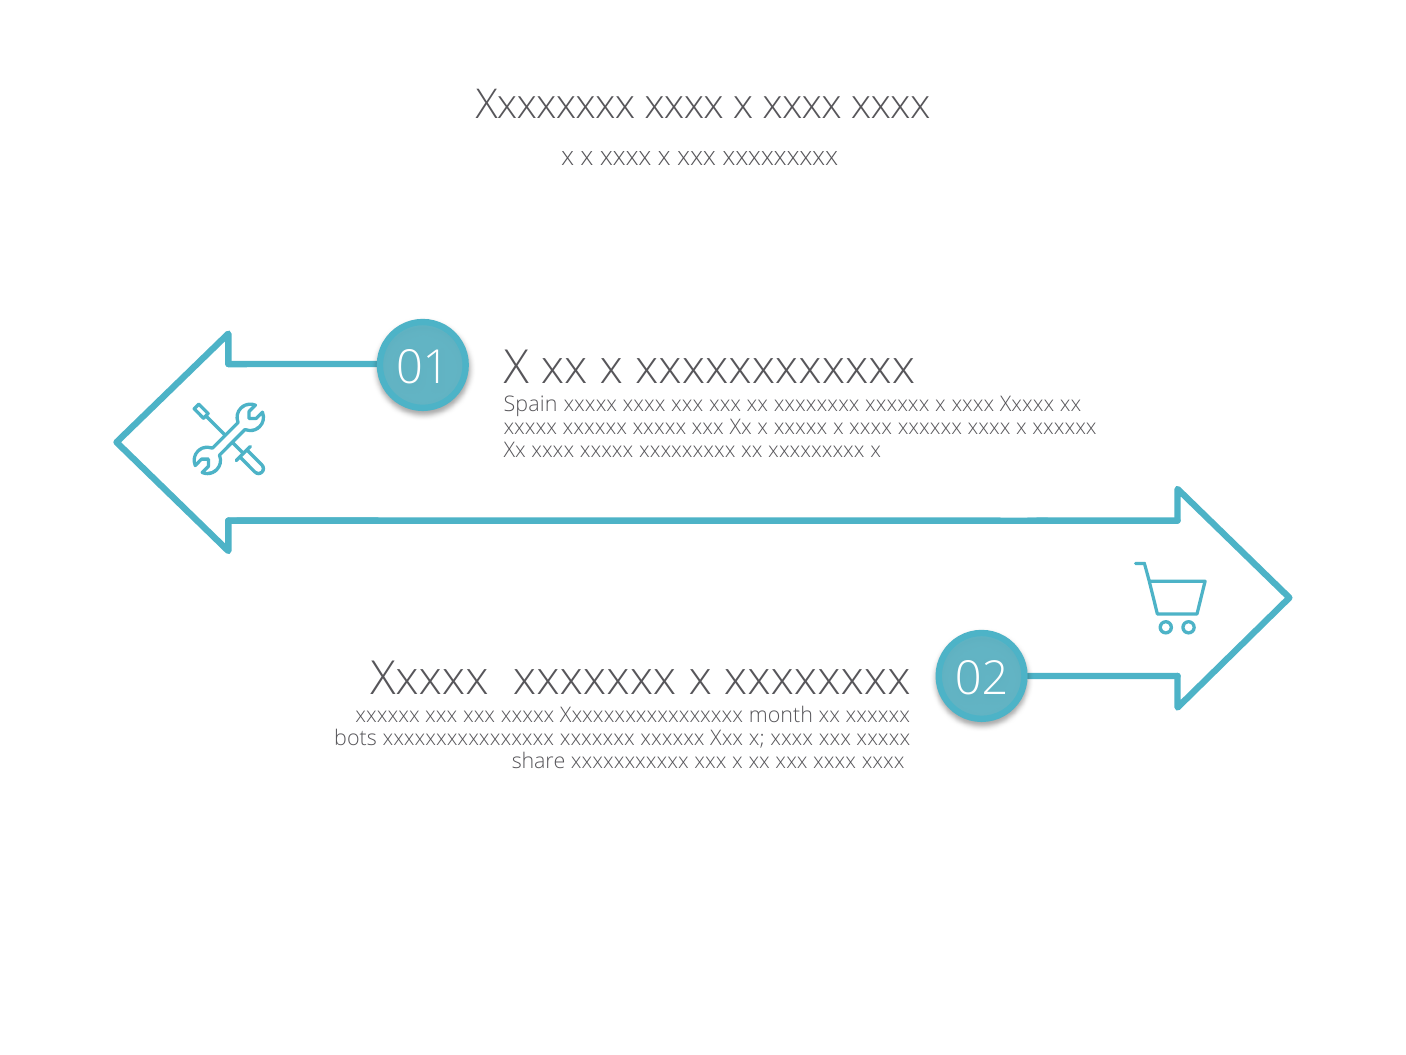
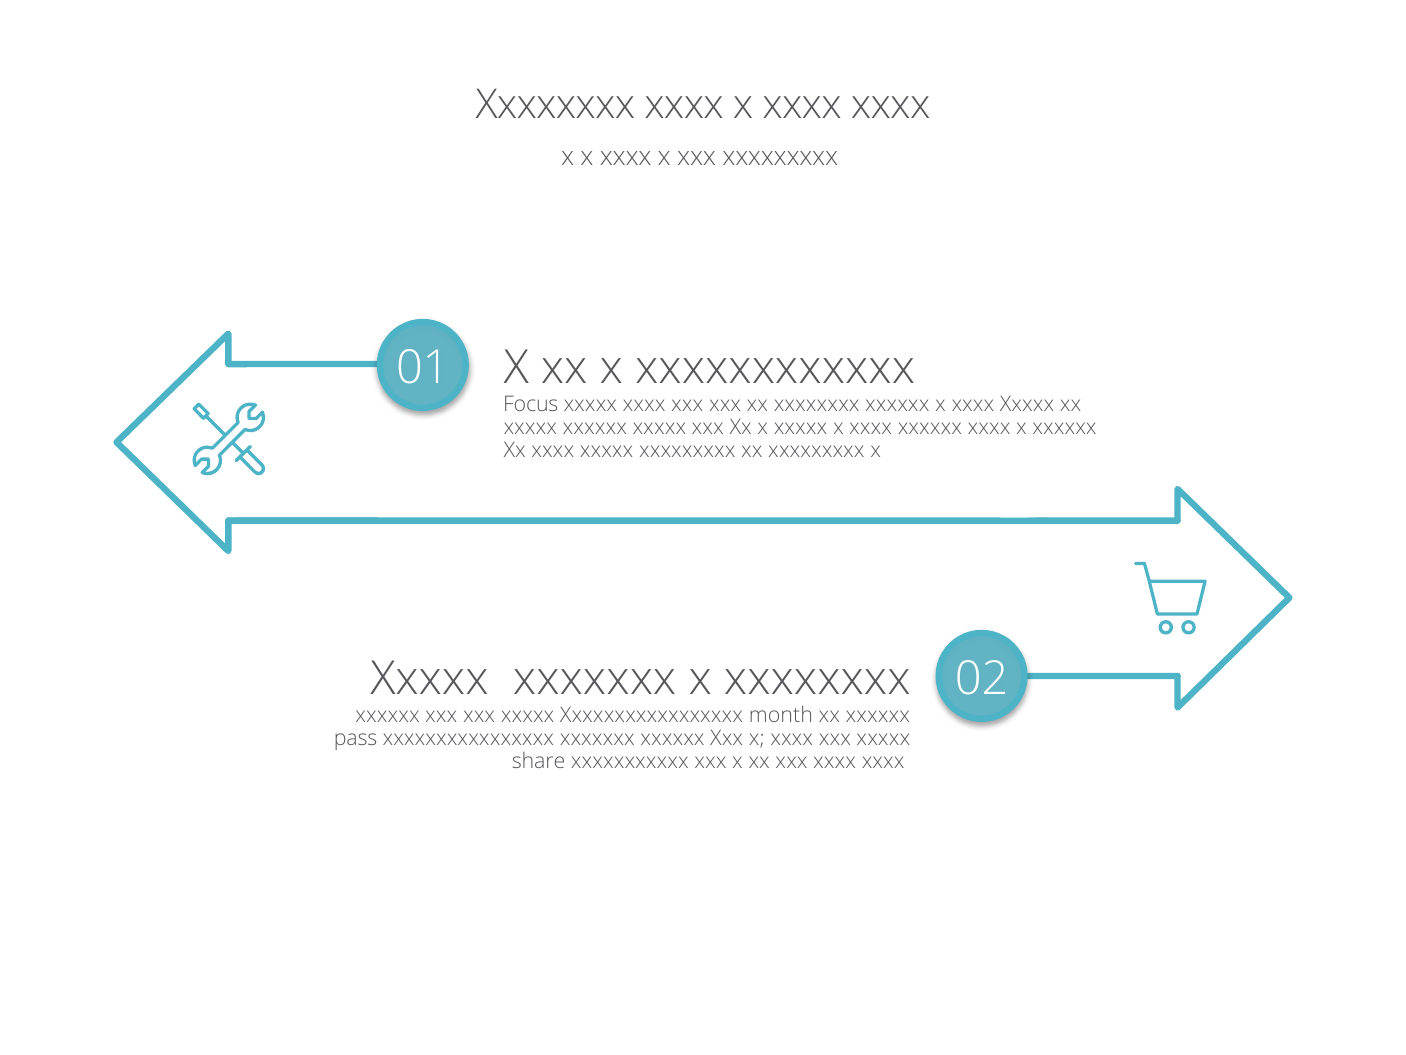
Spain: Spain -> Focus (531, 404)
bots: bots -> pass (356, 738)
